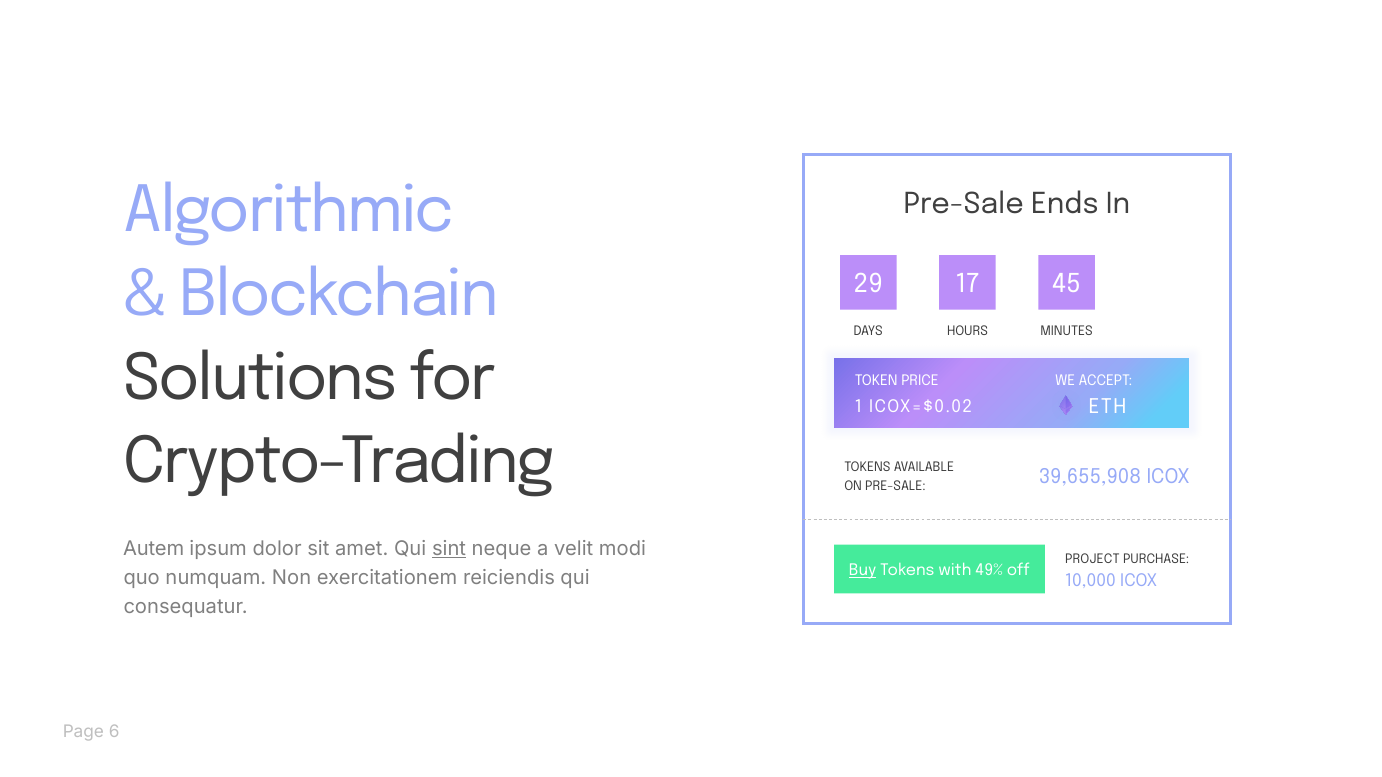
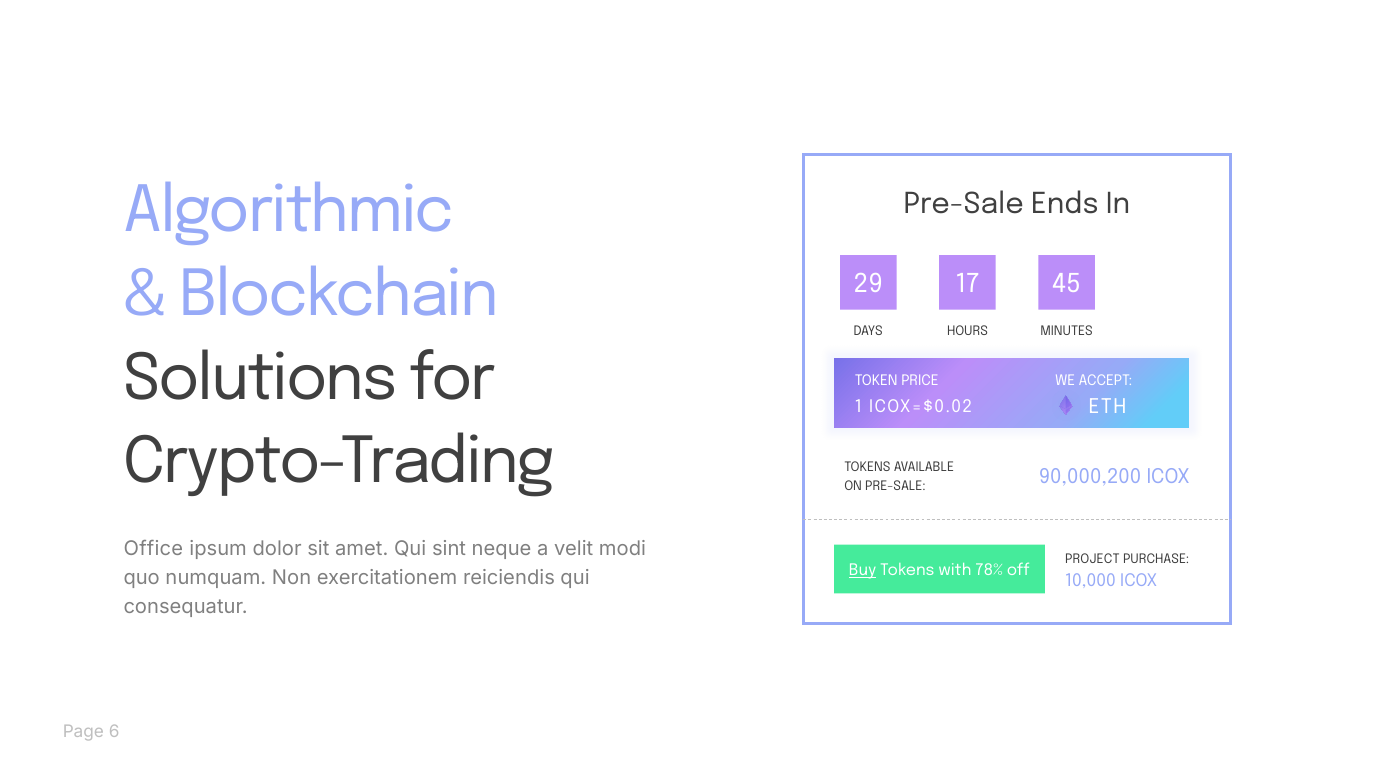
39,655,908: 39,655,908 -> 90,000,200 (1090, 478)
Autem: Autem -> Office (153, 549)
sint underline: present -> none (449, 549)
49%: 49% -> 78% (989, 570)
